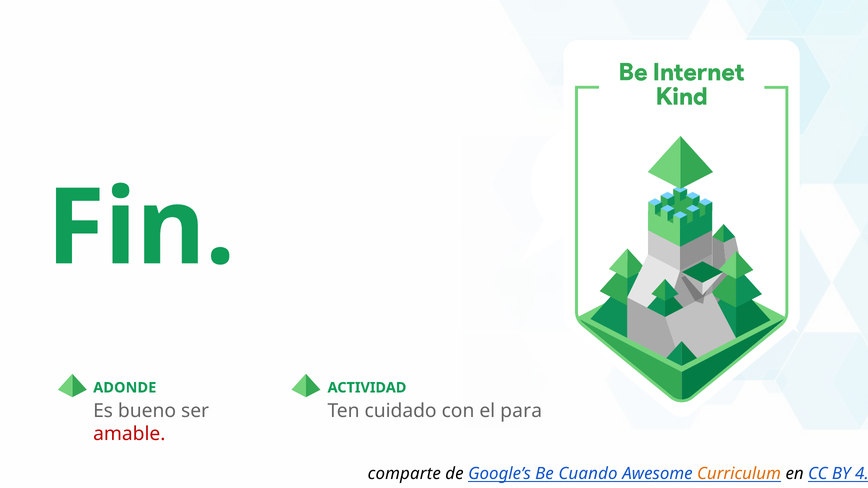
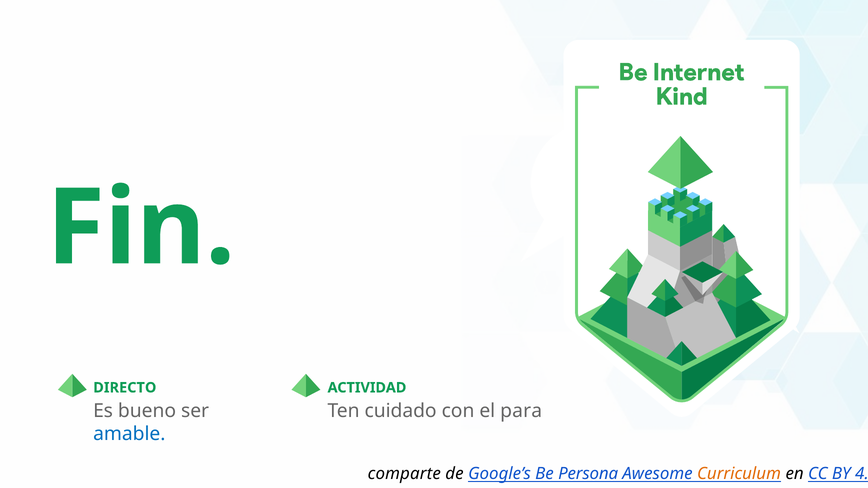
ADONDE: ADONDE -> DIRECTO (125, 388)
amable colour: red -> blue (129, 434)
Cuando: Cuando -> Persona (588, 474)
